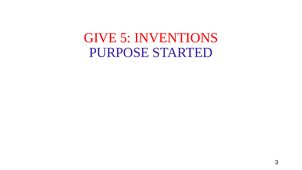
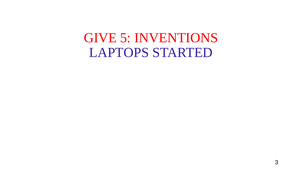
PURPOSE: PURPOSE -> LAPTOPS (119, 53)
